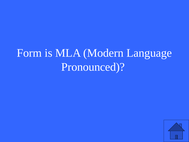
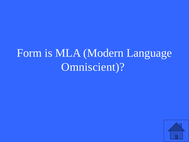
Pronounced: Pronounced -> Omniscient (93, 67)
